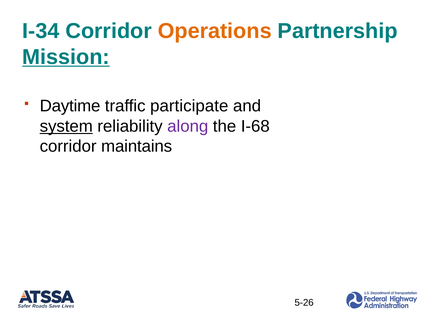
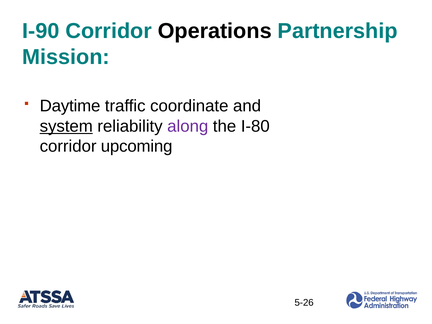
I-34: I-34 -> I-90 (41, 31)
Operations colour: orange -> black (215, 31)
Mission underline: present -> none (66, 57)
participate: participate -> coordinate (189, 106)
I‐68: I‐68 -> I‐80 (255, 126)
maintains: maintains -> upcoming (137, 146)
